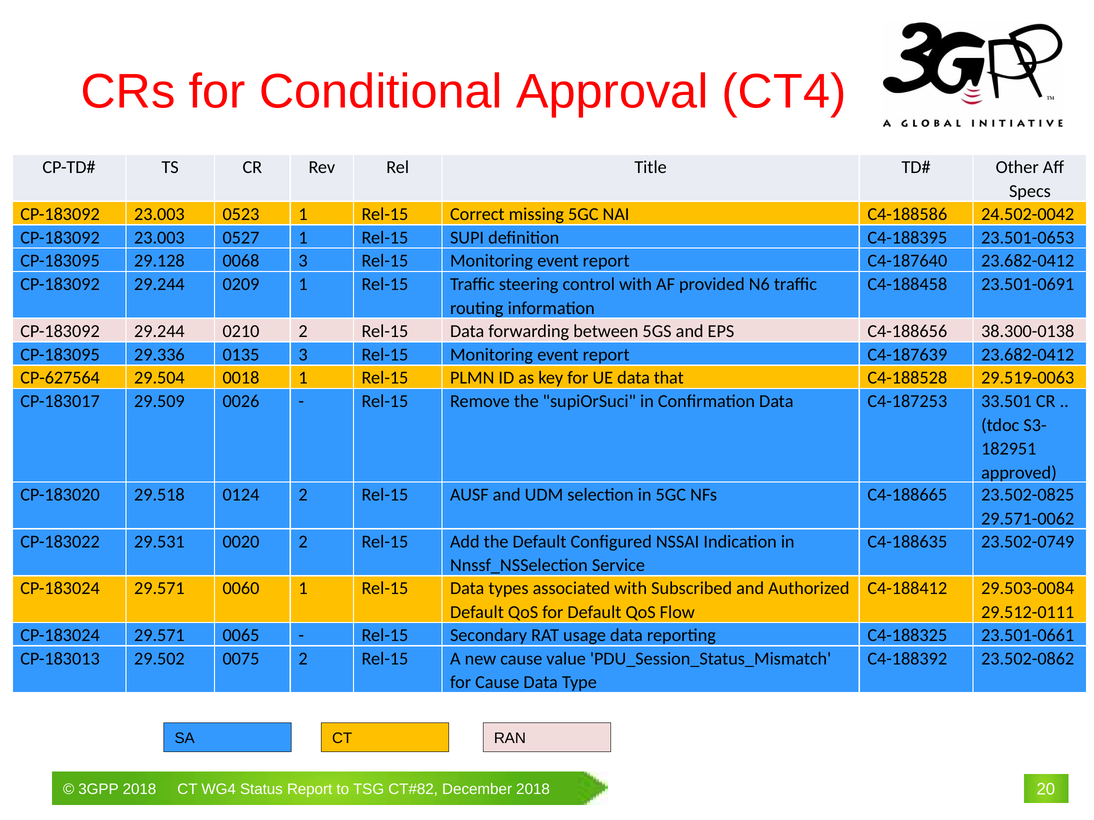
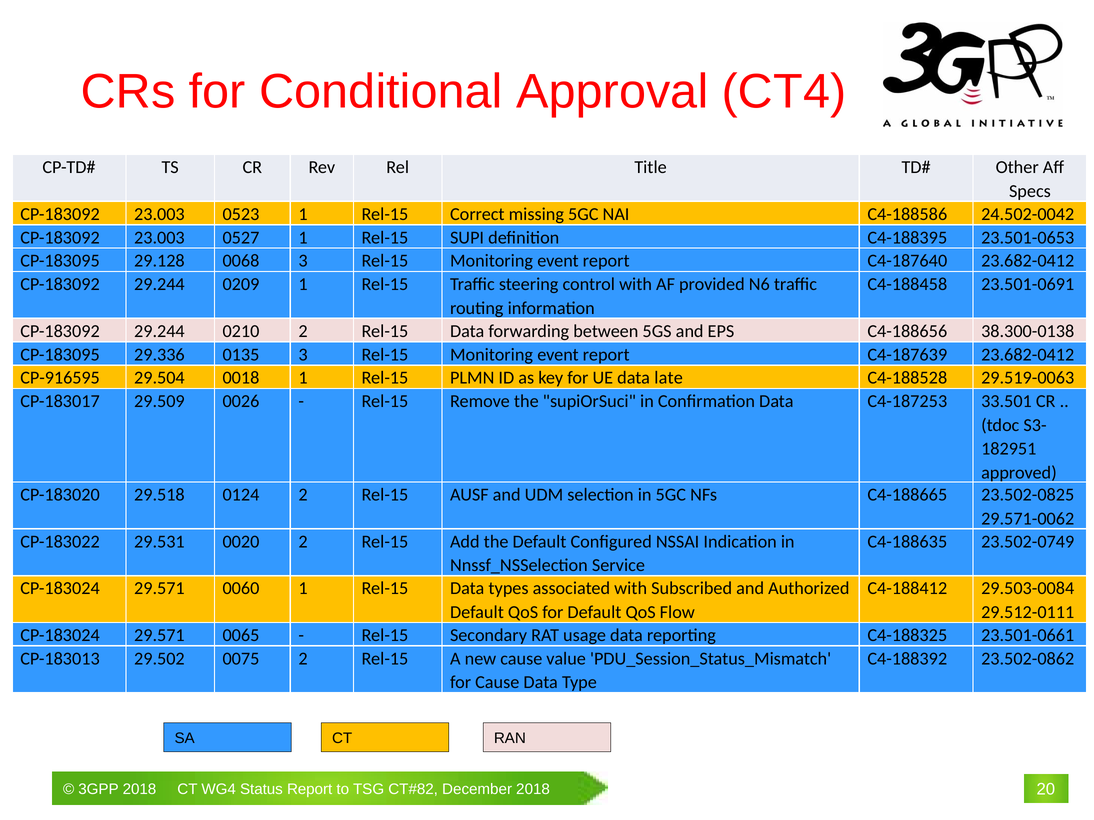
CP-627564: CP-627564 -> CP-916595 (60, 378)
that: that -> late (669, 378)
